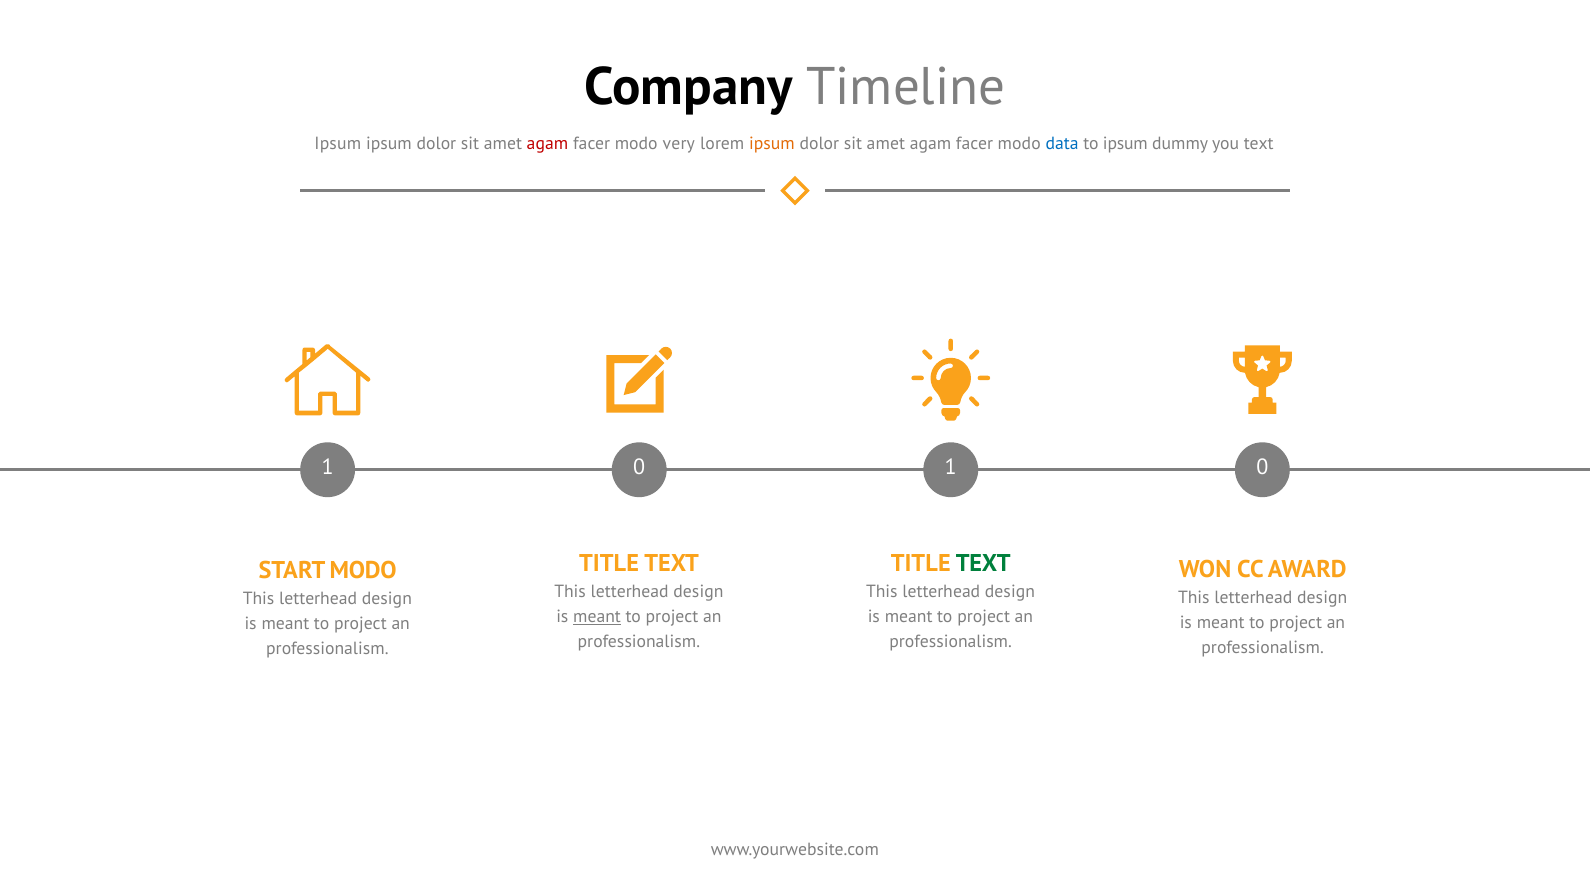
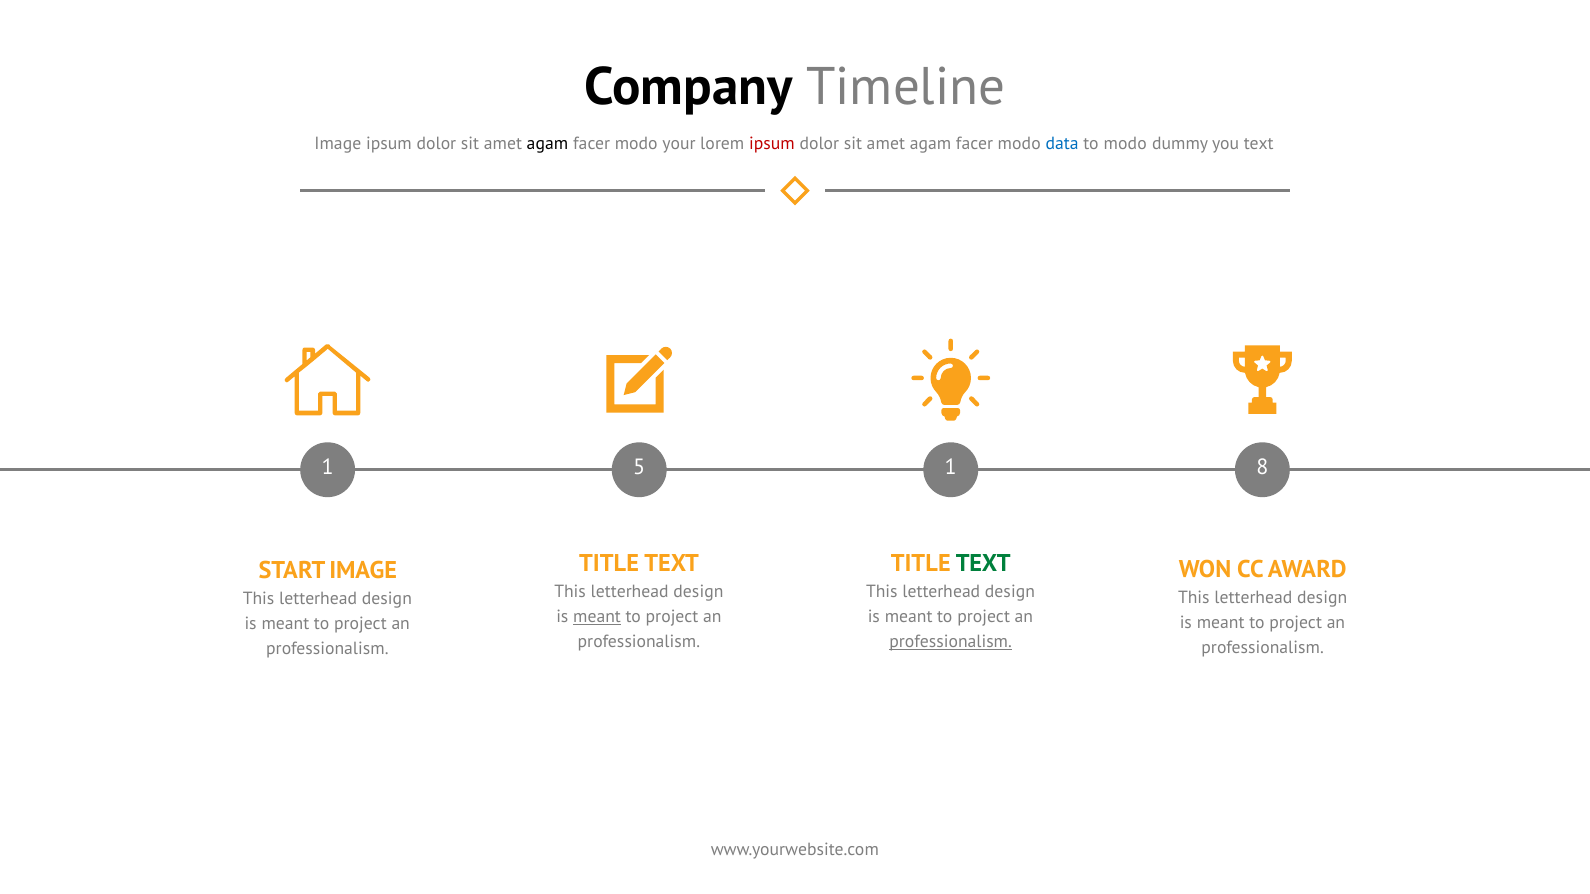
Ipsum: Ipsum -> Image (338, 144)
agam colour: red -> black (547, 144)
very: very -> your (679, 144)
ipsum colour: orange -> red (772, 144)
to ipsum: ipsum -> modo (1125, 144)
0: 0 -> 5 (639, 468)
0: 0 -> 8 (1262, 468)
START MODO: MODO -> IMAGE (363, 570)
professionalism underline: none -> present (951, 642)
